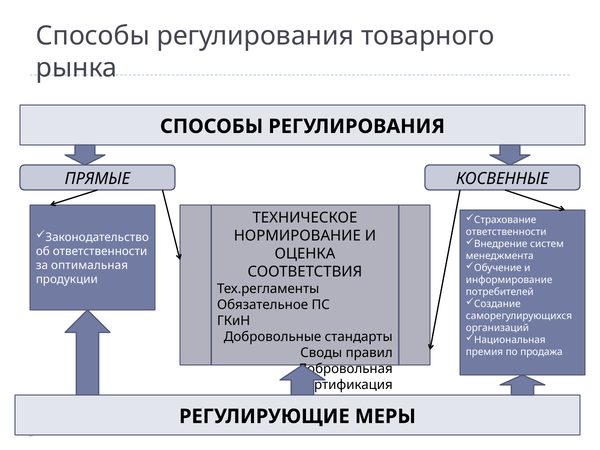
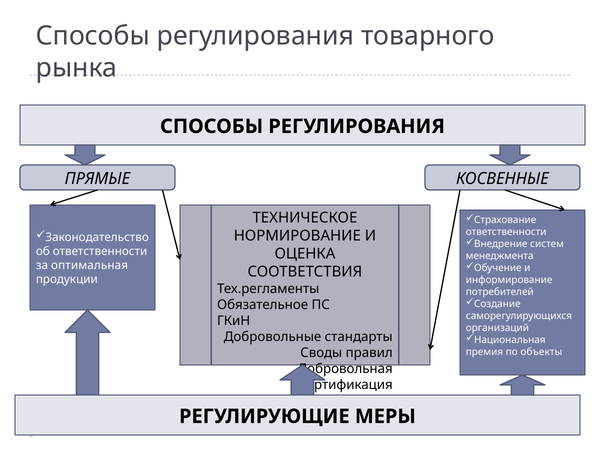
продажа: продажа -> объекты (541, 352)
